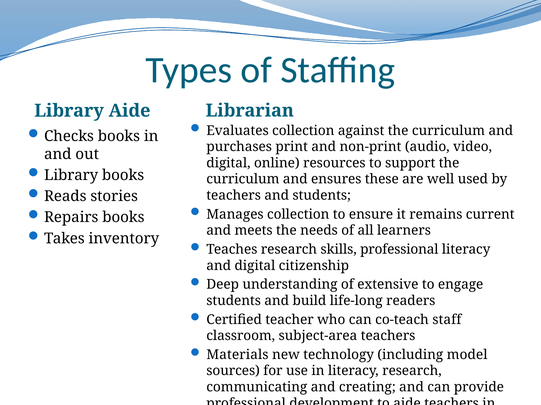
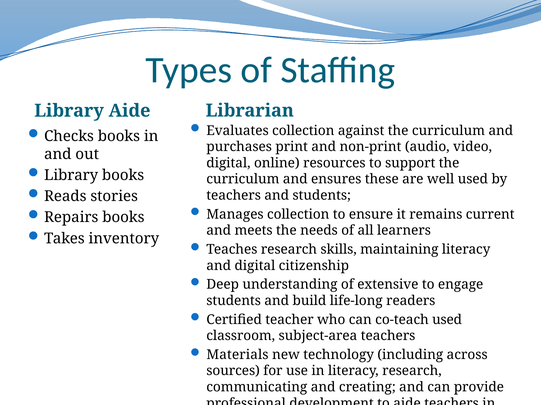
skills professional: professional -> maintaining (399, 250)
co-teach staff: staff -> used (447, 320)
model: model -> across (467, 355)
